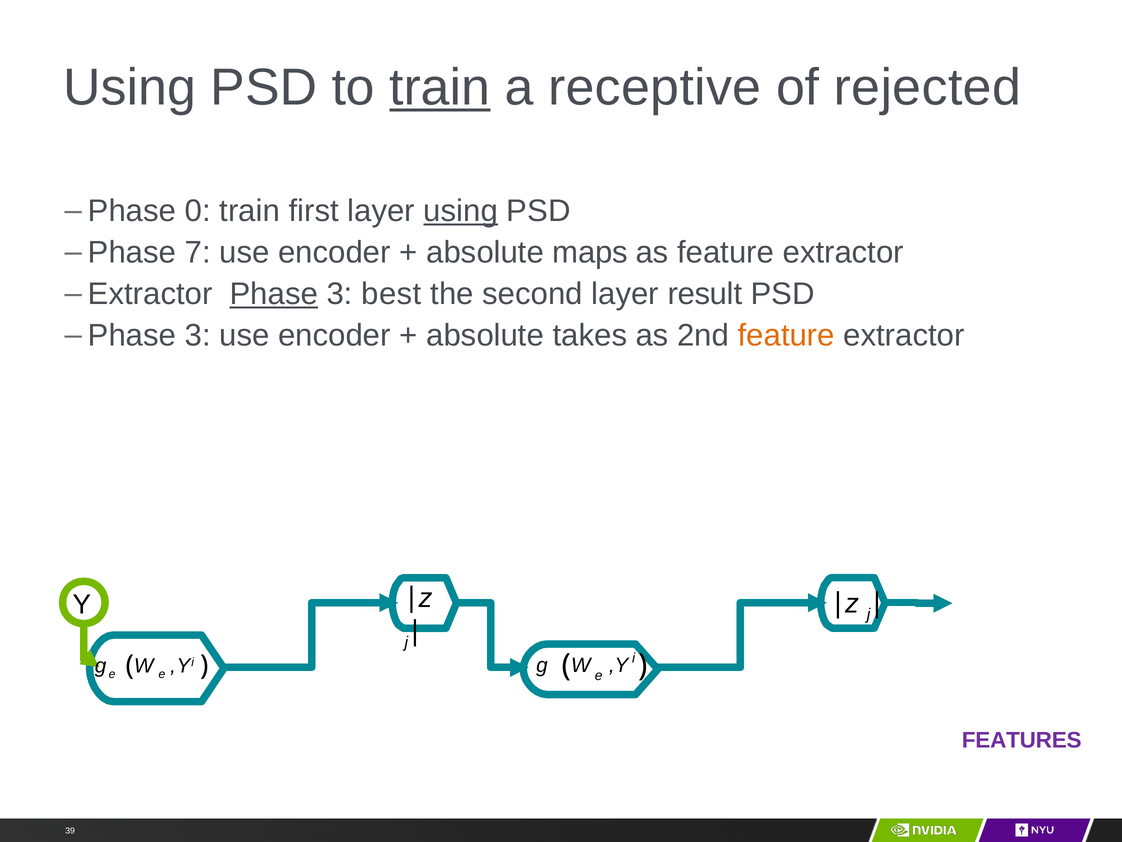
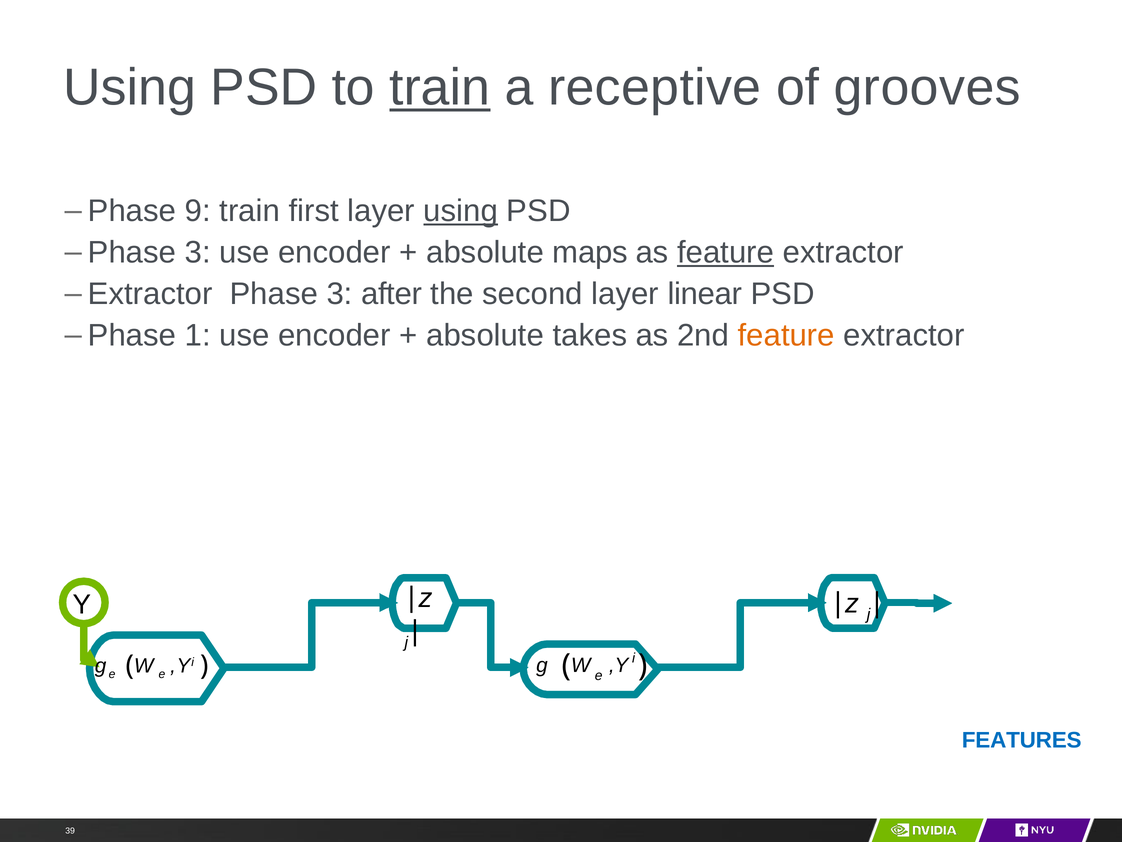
rejected: rejected -> grooves (927, 88)
0: 0 -> 9 (198, 211)
7: 7 -> 3 (198, 252)
feature underline: none -> present (726, 252)
Phase underline: present -> none (274, 294)
best: best -> after (392, 294)
result: result -> linear (705, 294)
3: 3 -> 1 (198, 335)
FEATURES colour: purple -> blue (1022, 740)
